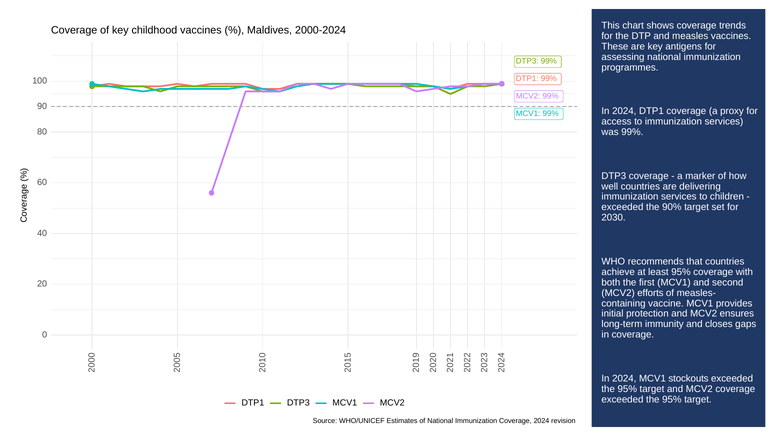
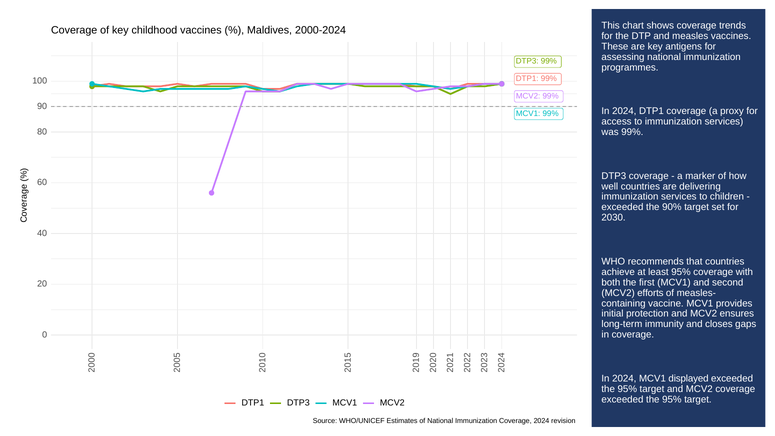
stockouts: stockouts -> displayed (689, 378)
